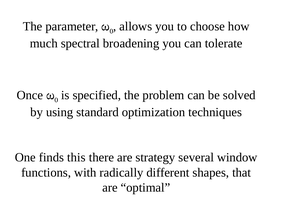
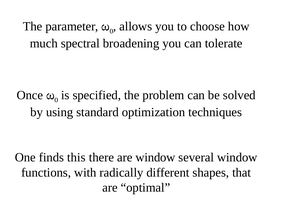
are strategy: strategy -> window (155, 157)
